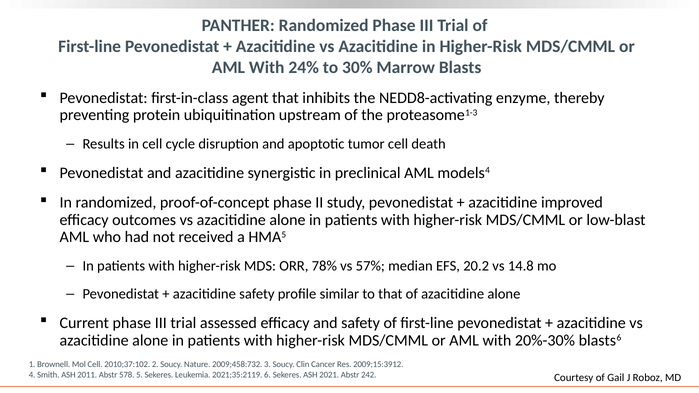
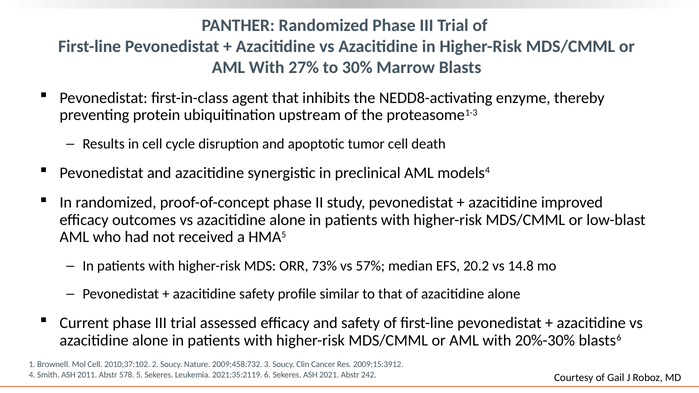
24%: 24% -> 27% (304, 67)
78%: 78% -> 73% (324, 266)
